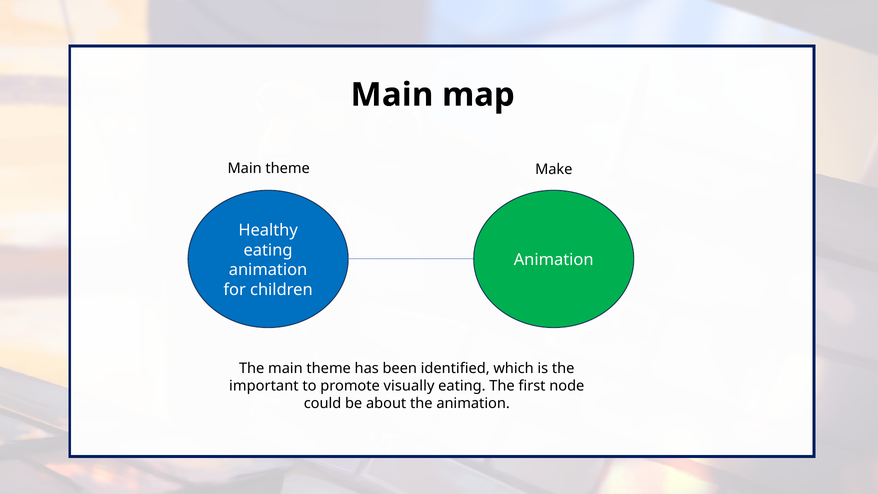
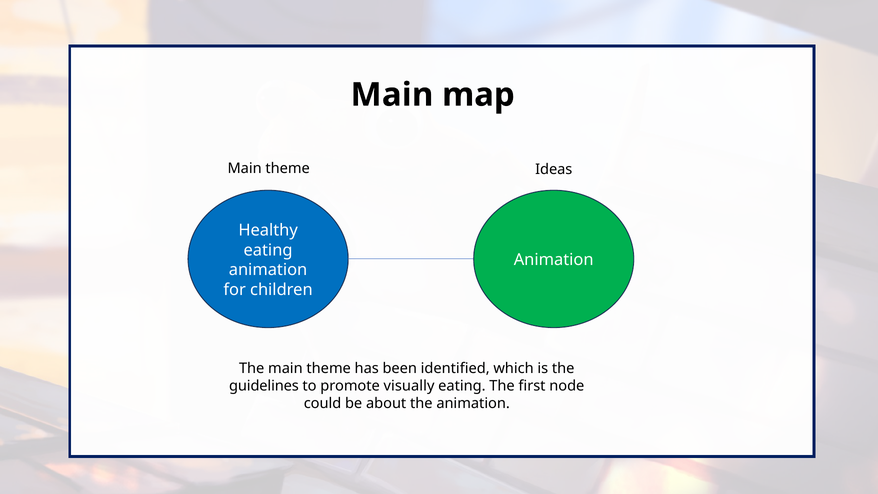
Make: Make -> Ideas (554, 169)
important: important -> guidelines (264, 386)
